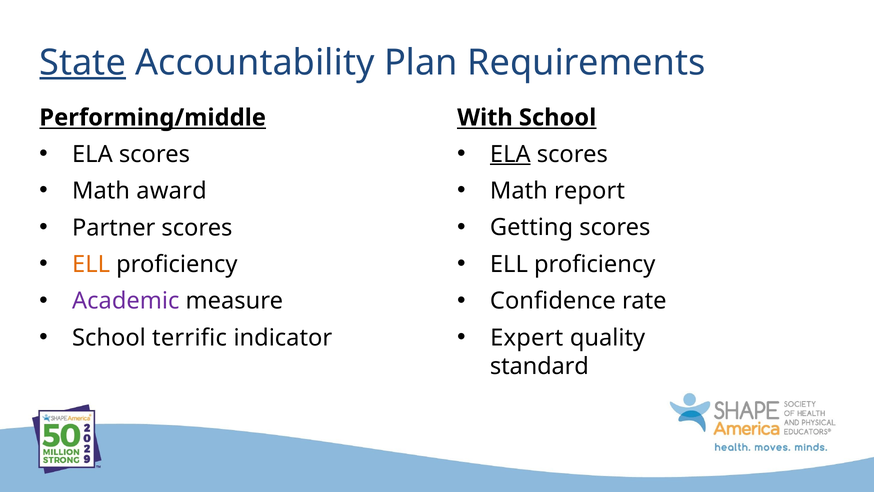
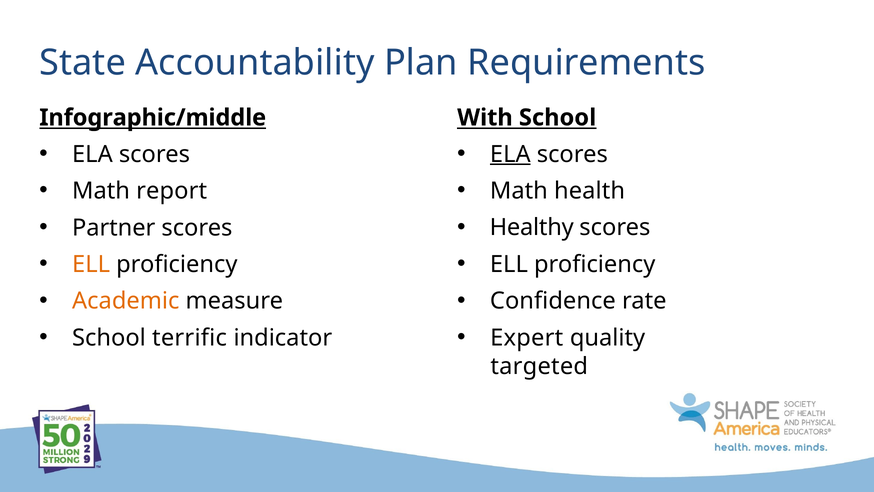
State underline: present -> none (83, 63)
Performing/middle: Performing/middle -> Infographic/middle (153, 118)
report: report -> health (590, 191)
award: award -> report (172, 191)
Getting: Getting -> Healthy (532, 227)
Academic colour: purple -> orange (126, 301)
standard: standard -> targeted (539, 366)
